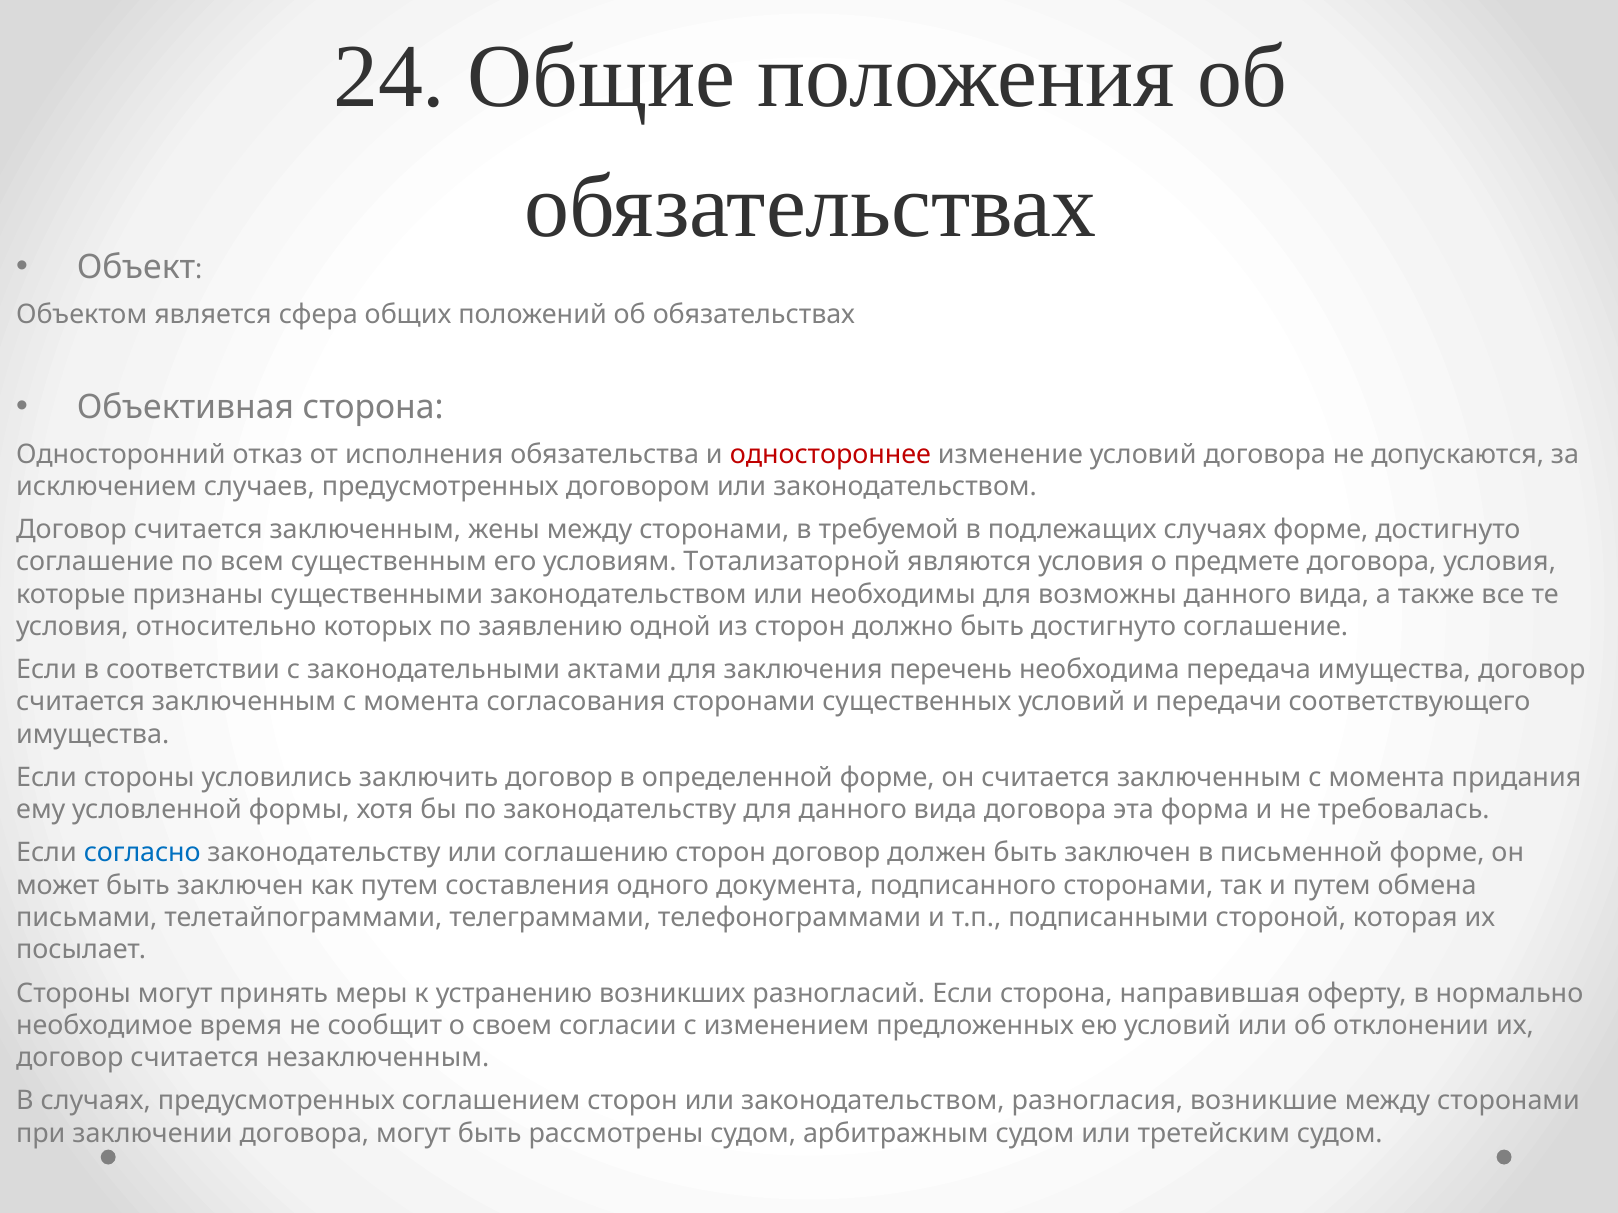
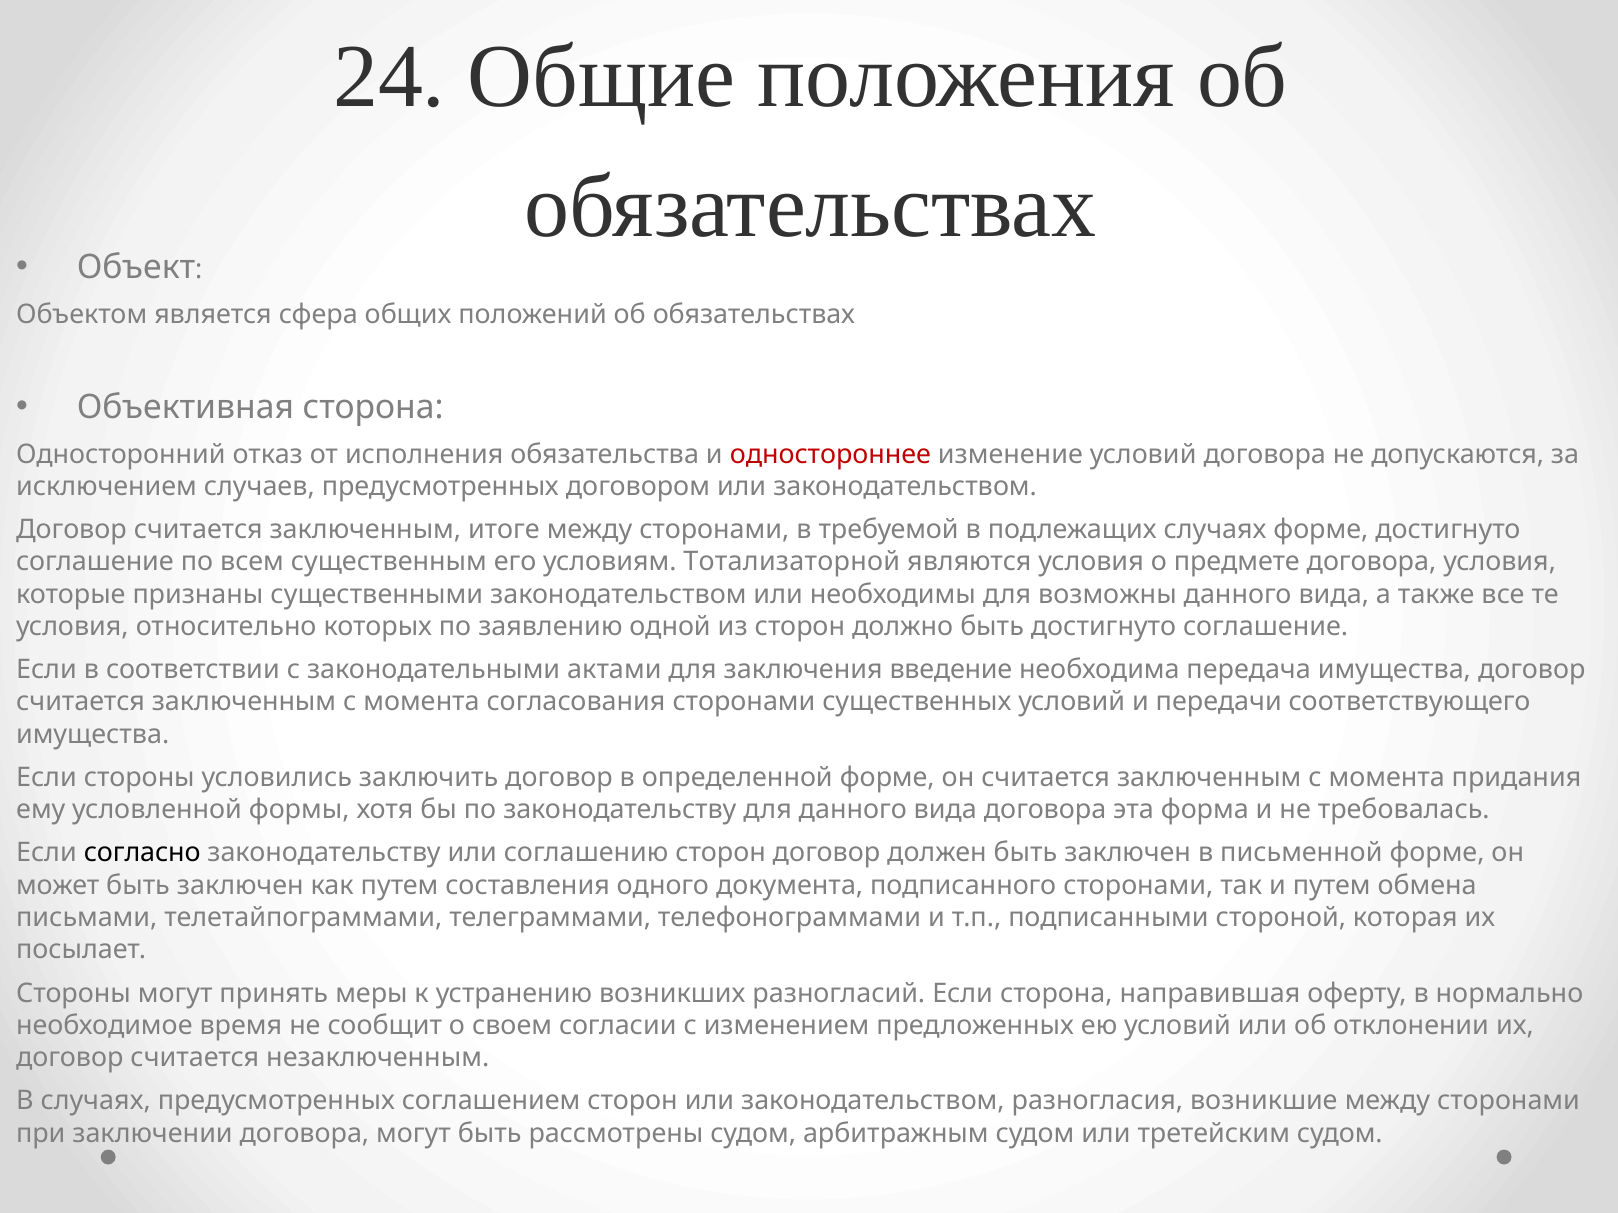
жены: жены -> итоге (504, 530)
перечень: перечень -> введение (951, 670)
согласно colour: blue -> black (142, 853)
